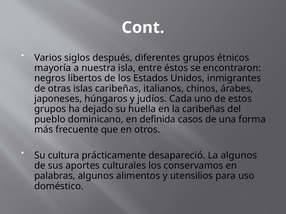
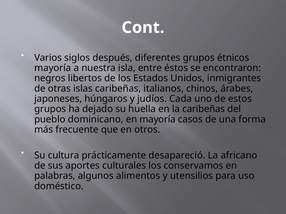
en definida: definida -> mayoría (158, 120)
La algunos: algunos -> africano (239, 156)
